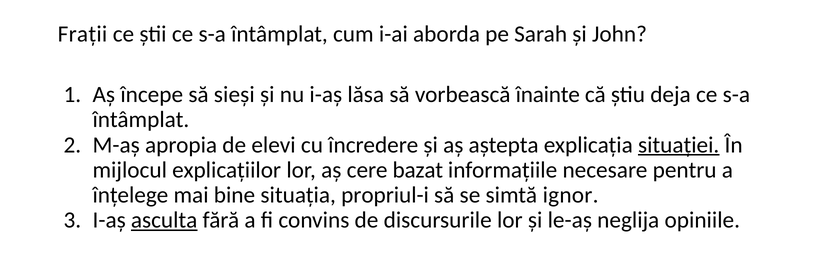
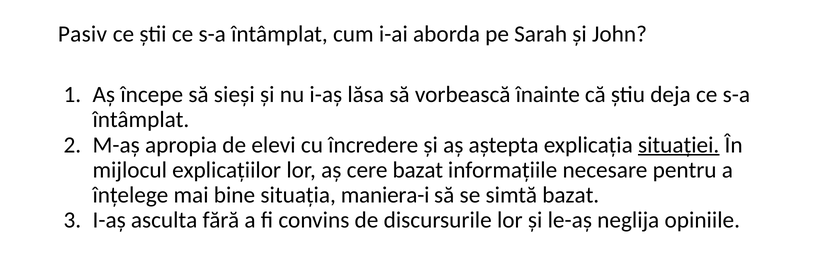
Frații: Frații -> Pasiv (83, 34)
propriul-i: propriul-i -> maniera-i (385, 195)
simtă ignor: ignor -> bazat (571, 195)
asculta underline: present -> none (164, 220)
